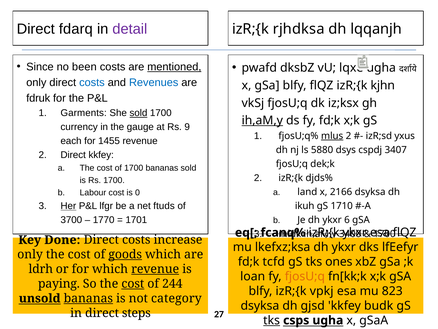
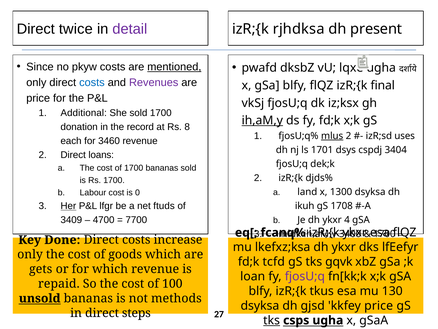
fdarq: fdarq -> twice (76, 29)
lqqanjh: lqqanjh -> present (376, 29)
been: been -> pkyw (84, 67)
Revenues colour: blue -> purple (154, 82)
kjhn: kjhn -> final (383, 85)
fdruk: fdruk -> price (38, 98)
Garments: Garments -> Additional (84, 113)
sold underline: present -> none (138, 113)
currency: currency -> donation (79, 127)
gauge: gauge -> record (140, 127)
9: 9 -> 8 (187, 127)
yxus: yxus -> uses (405, 136)
1455: 1455 -> 3460 (109, 141)
5880: 5880 -> 1701 (322, 150)
3407: 3407 -> 3404 (396, 150)
Direct kkfey: kkfey -> loans (101, 155)
2166: 2166 -> 1300 (341, 192)
1710: 1710 -> 1708 (342, 206)
3700: 3700 -> 3409 (71, 220)
1770: 1770 -> 4700 (104, 220)
1701: 1701 -> 7700 (136, 220)
6: 6 -> 4 (347, 220)
goods underline: present -> none (125, 254)
ones: ones -> gqvk (339, 261)
ldrh: ldrh -> gets (41, 269)
revenue underline: present -> none (155, 269)
fjosU;q colour: orange -> purple (305, 276)
paying: paying -> repaid (59, 283)
cost underline: present -> none (133, 283)
244: 244 -> 100 (172, 283)
vpkj: vpkj -> tkus (322, 291)
823: 823 -> 130 (392, 291)
bananas underline: present -> none (88, 298)
category: category -> methods (176, 298)
kkfey budk: budk -> price (379, 305)
